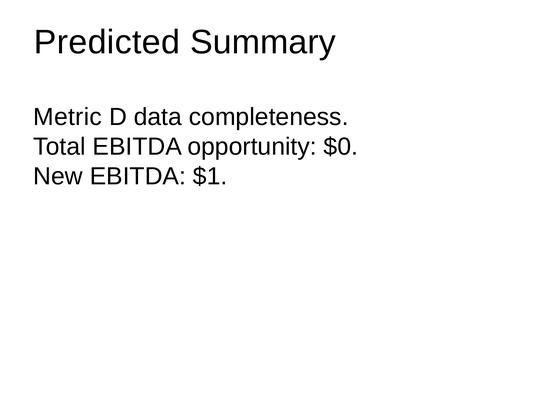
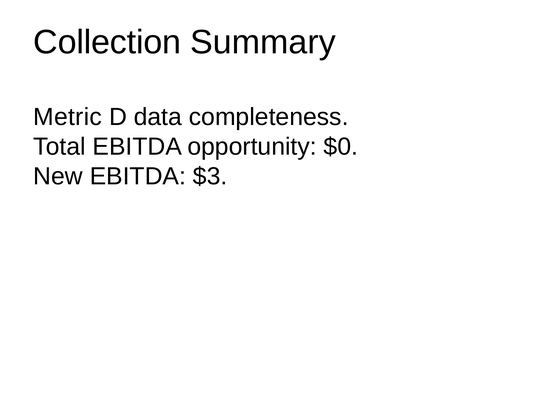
Predicted: Predicted -> Collection (107, 42)
$1: $1 -> $3 (210, 176)
